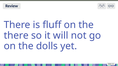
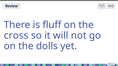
there: there -> cross (16, 36)
